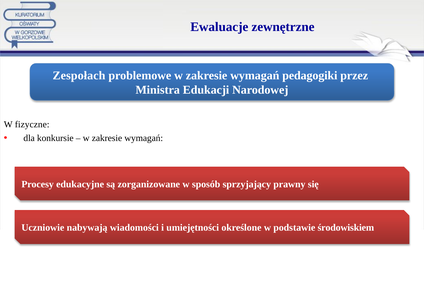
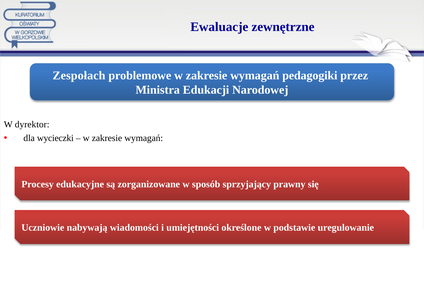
fizyczne: fizyczne -> dyrektor (32, 125)
konkursie: konkursie -> wycieczki (55, 138)
środowiskiem: środowiskiem -> uregulowanie (346, 228)
